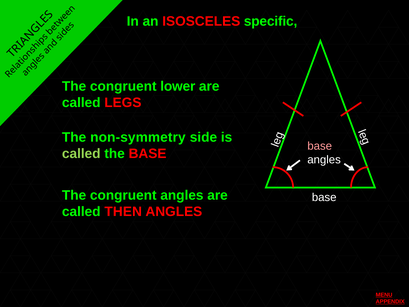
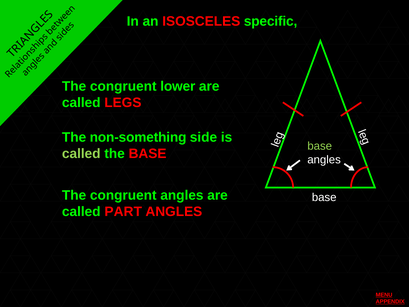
non-symmetry: non-symmetry -> non-something (138, 137)
base colour: pink -> light green (320, 146)
THEN: THEN -> PART (123, 212)
